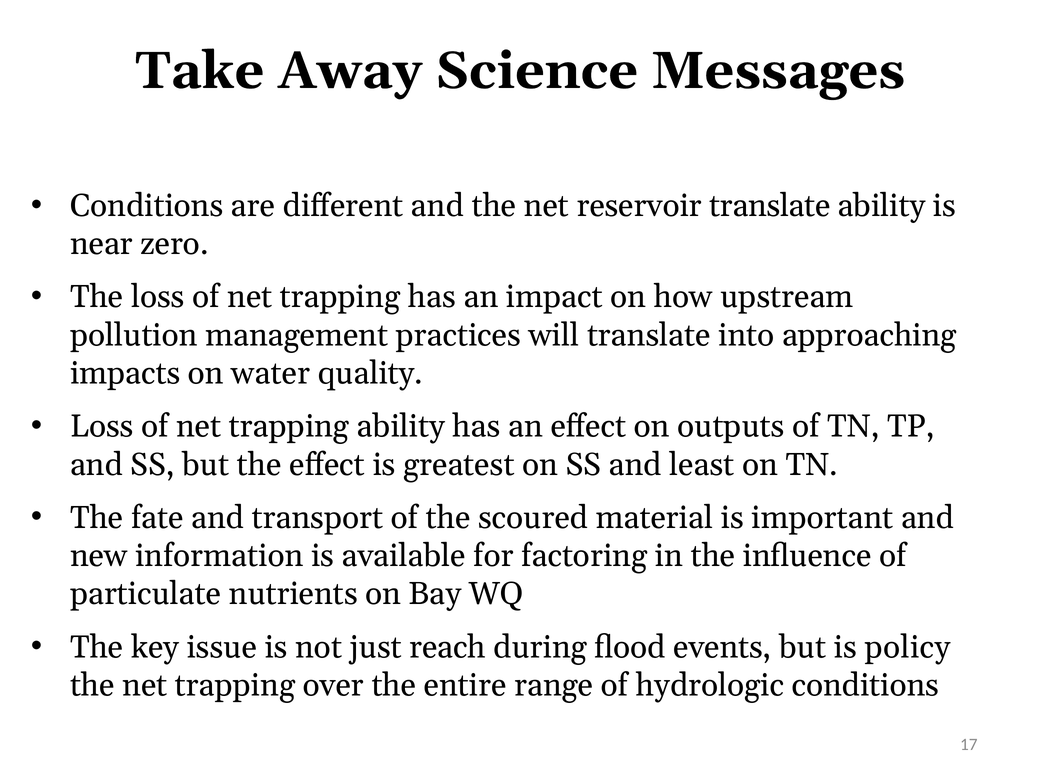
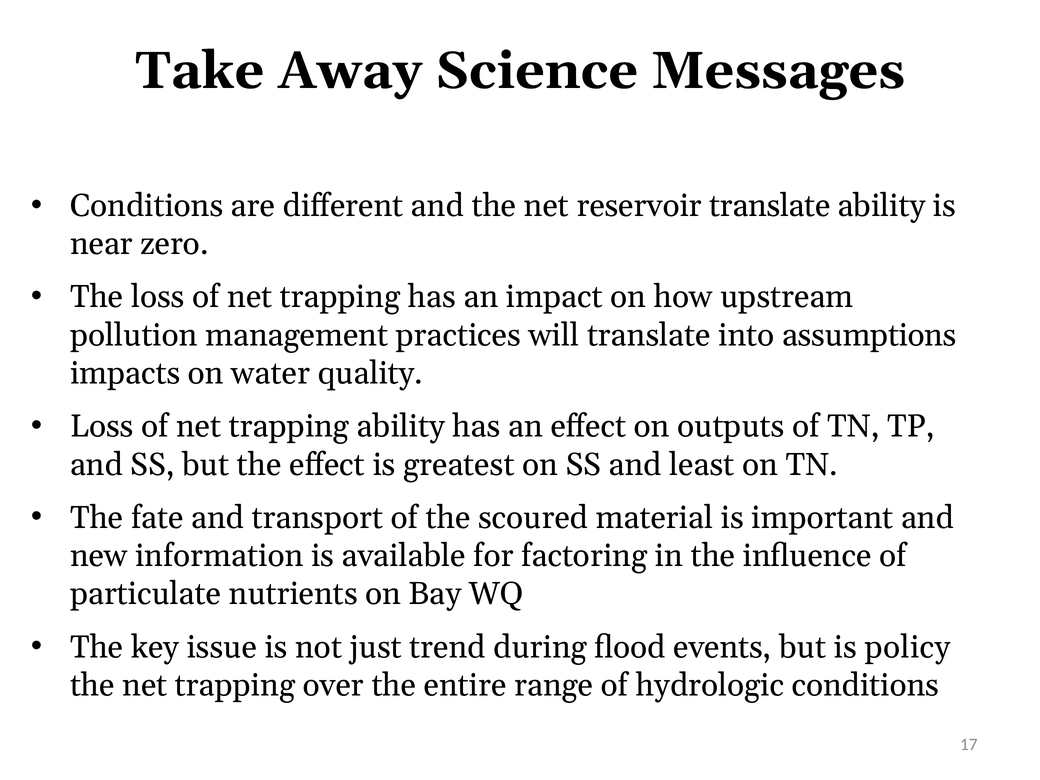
approaching: approaching -> assumptions (869, 335)
reach: reach -> trend (448, 647)
